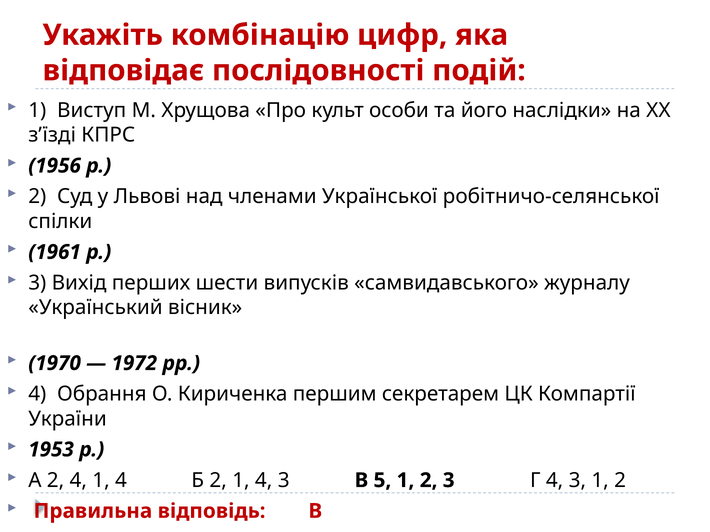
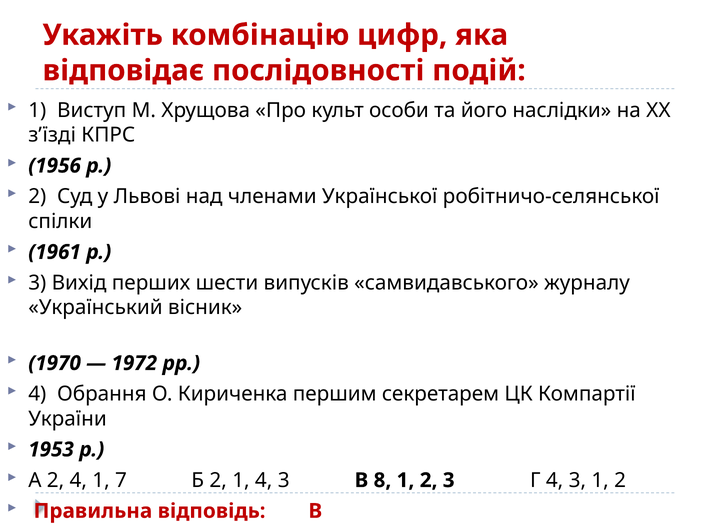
4 1 4: 4 -> 7 (121, 481)
5: 5 -> 8 (382, 481)
